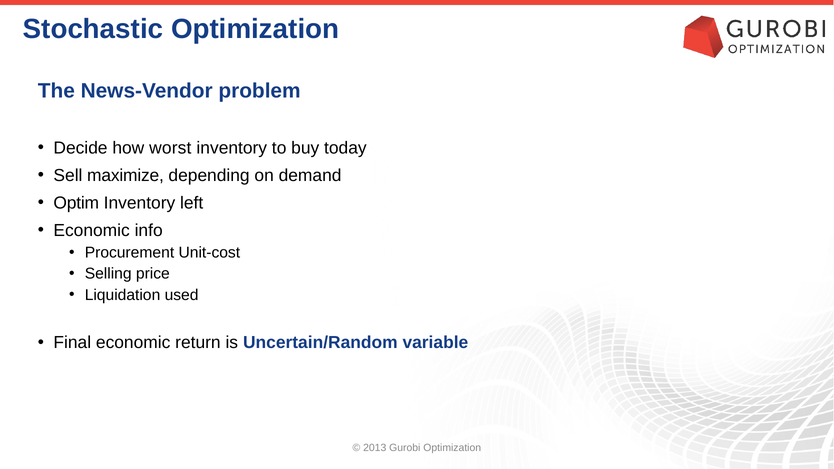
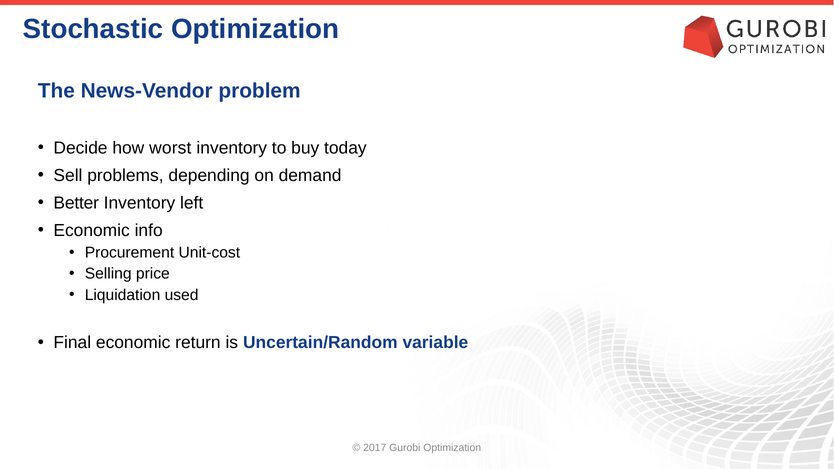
maximize: maximize -> problems (125, 175)
Optim: Optim -> Better (76, 203)
2013: 2013 -> 2017 (375, 448)
